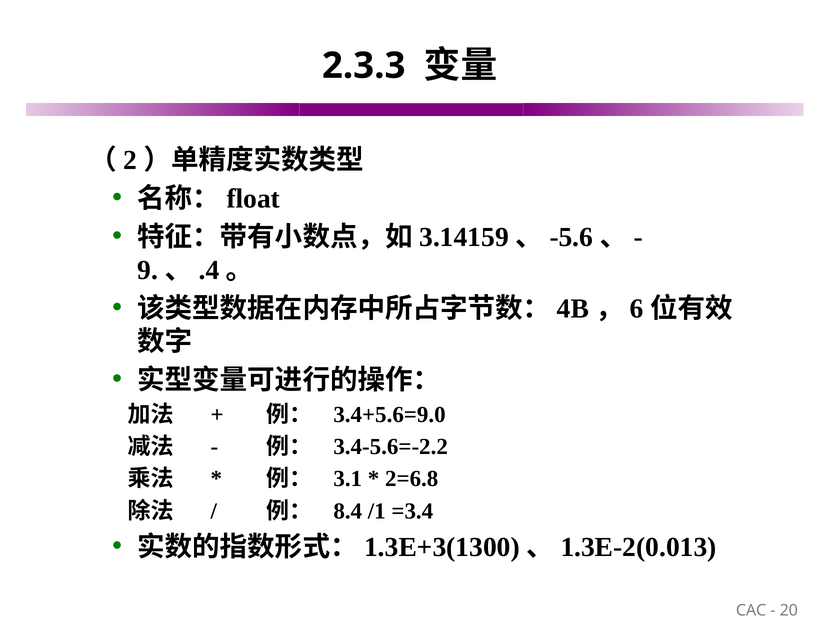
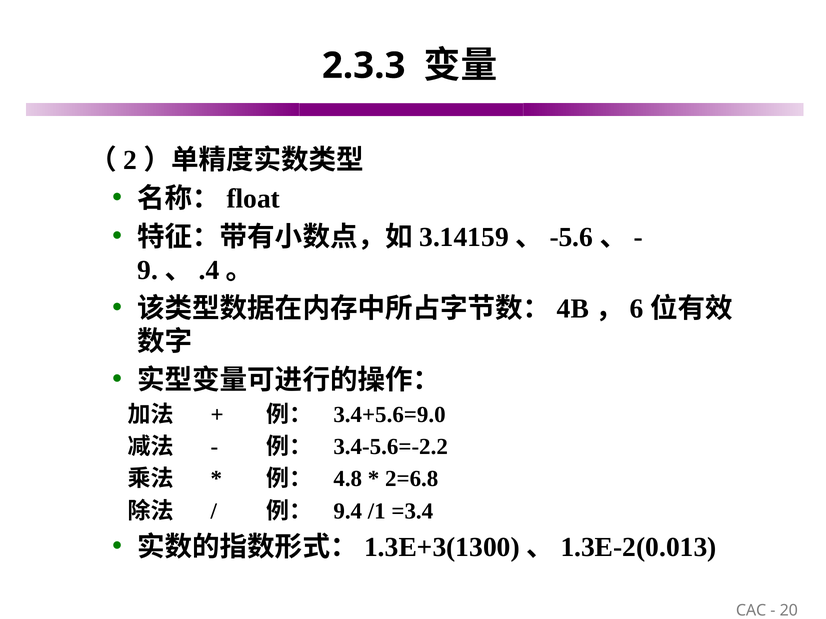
3.1: 3.1 -> 4.8 (348, 479)
8.4: 8.4 -> 9.4 (348, 511)
